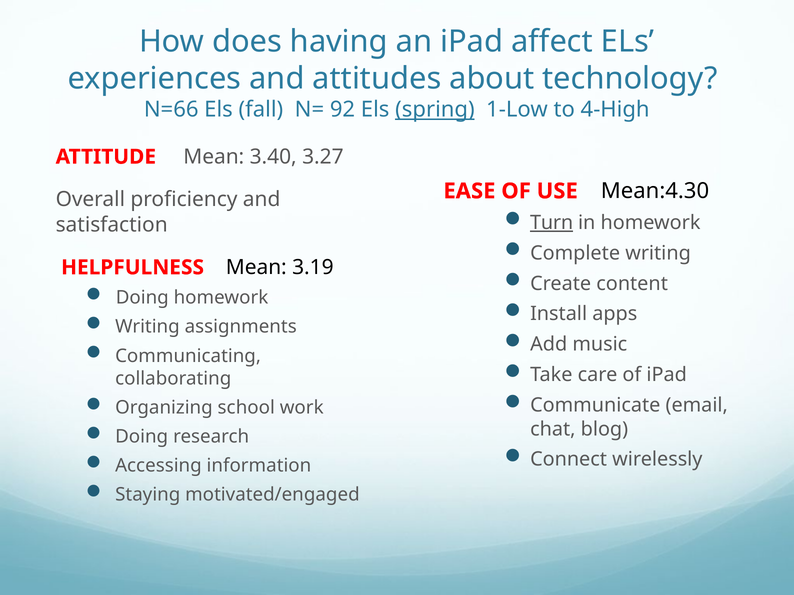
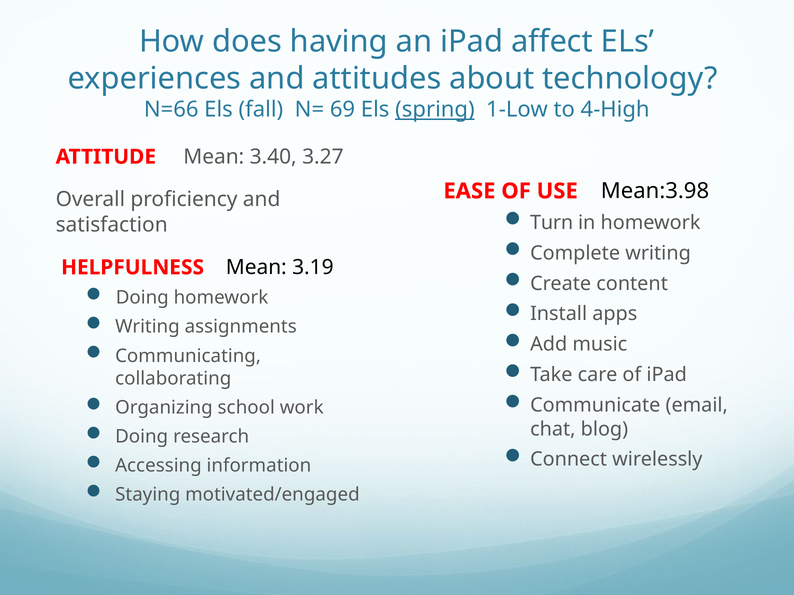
92: 92 -> 69 (342, 110)
Mean:4.30: Mean:4.30 -> Mean:3.98 (655, 191)
Turn underline: present -> none (552, 223)
